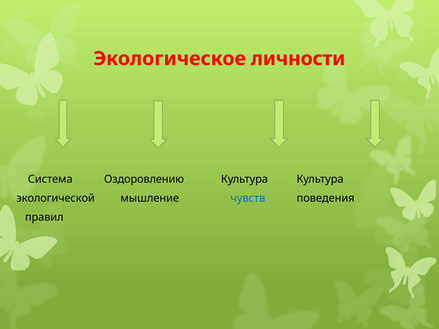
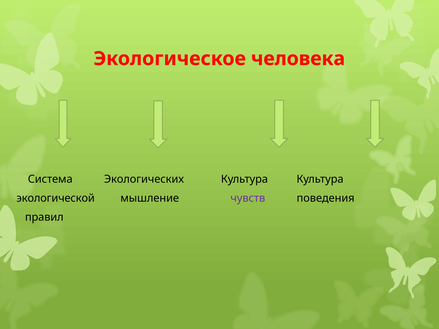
личности: личности -> человека (298, 59)
Оздоровлению: Оздоровлению -> Экологических (144, 179)
чувств colour: blue -> purple (248, 198)
